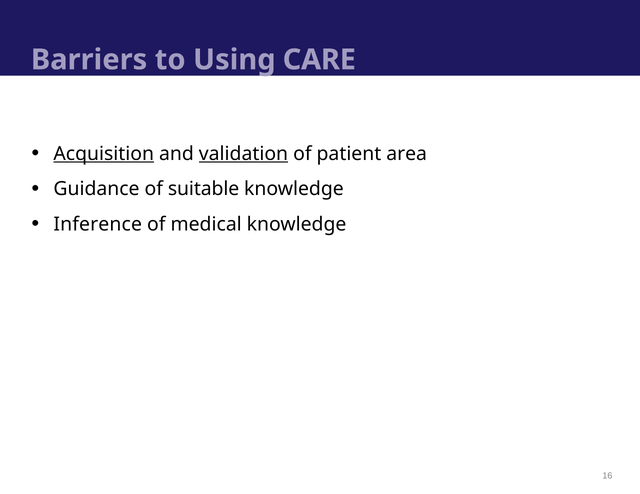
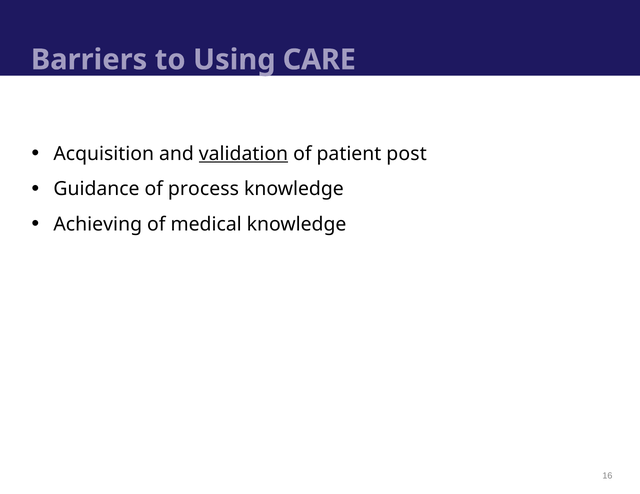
Acquisition underline: present -> none (104, 154)
area: area -> post (407, 154)
suitable: suitable -> process (203, 189)
Inference: Inference -> Achieving (98, 224)
